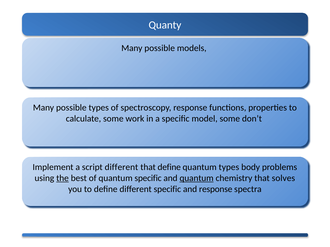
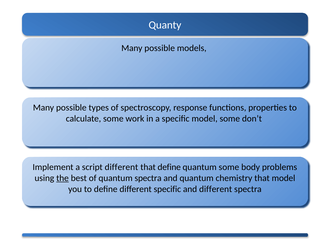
quantum types: types -> some (229, 167)
quantum specific: specific -> spectra (148, 178)
quantum underline: present -> none (197, 178)
that solves: solves -> model (283, 178)
and response: response -> different (216, 189)
